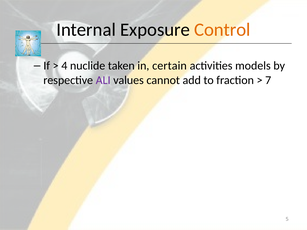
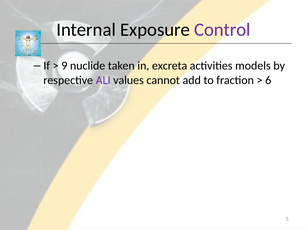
Control colour: orange -> purple (222, 30)
4: 4 -> 9 (64, 66)
certain: certain -> excreta (170, 66)
7: 7 -> 6 (268, 80)
